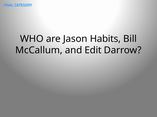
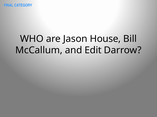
Habits: Habits -> House (105, 39)
